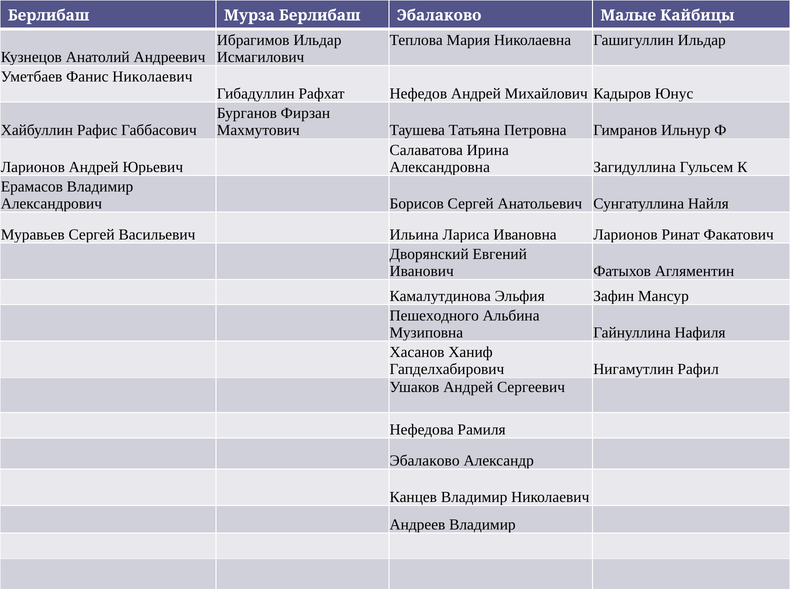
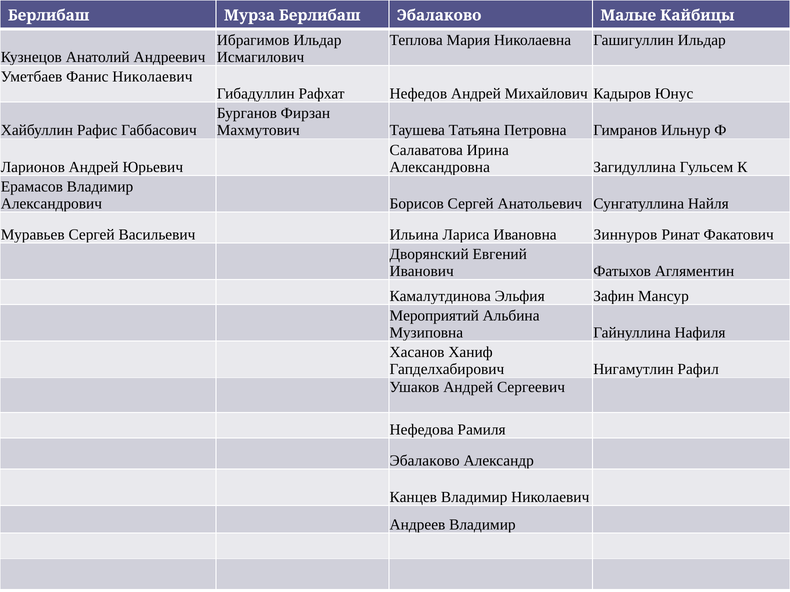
Ивановна Ларионов: Ларионов -> Зиннуров (625, 235)
Пешеходного: Пешеходного -> Мероприятий (434, 316)
